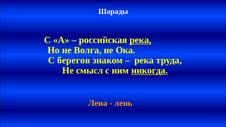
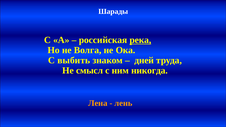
берегов: берегов -> выбить (74, 60)
река: река -> дней (144, 60)
никогда underline: present -> none (150, 71)
